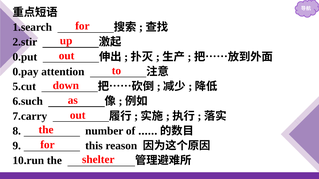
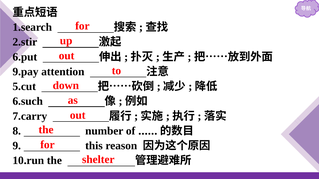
0.put: 0.put -> 6.put (25, 57)
0.pay: 0.pay -> 9.pay (25, 72)
